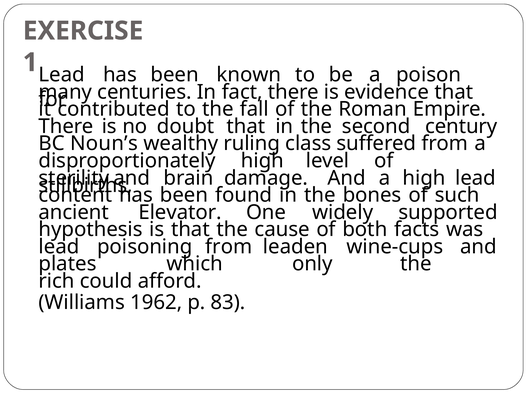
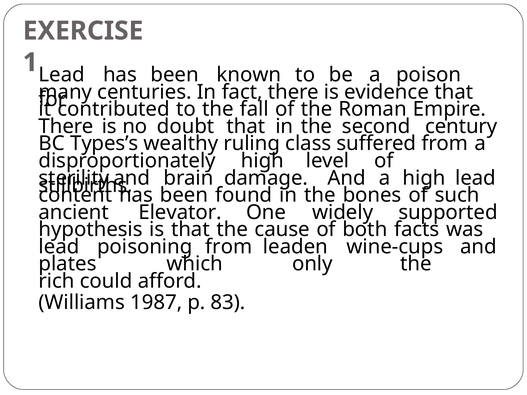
Noun’s: Noun’s -> Types’s (104, 144)
1962: 1962 -> 1987 (156, 303)
